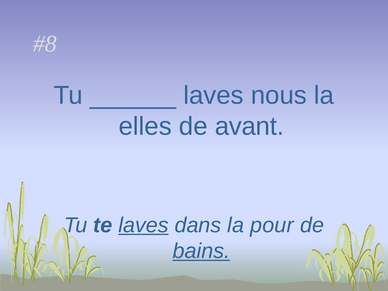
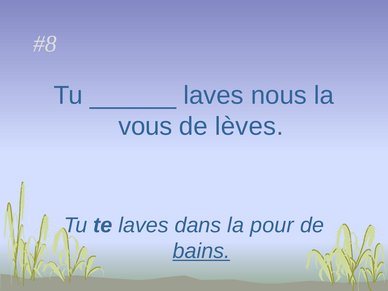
elles: elles -> vous (145, 126)
avant: avant -> lèves (249, 126)
laves underline: present -> none (143, 225)
